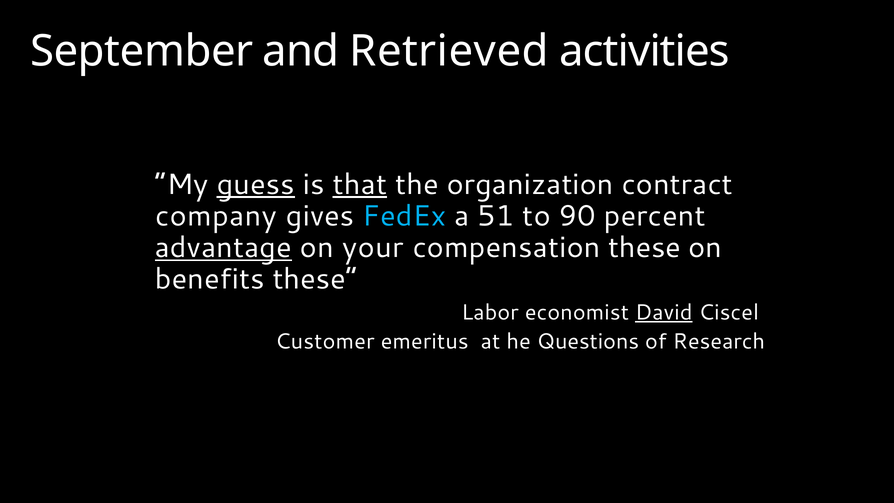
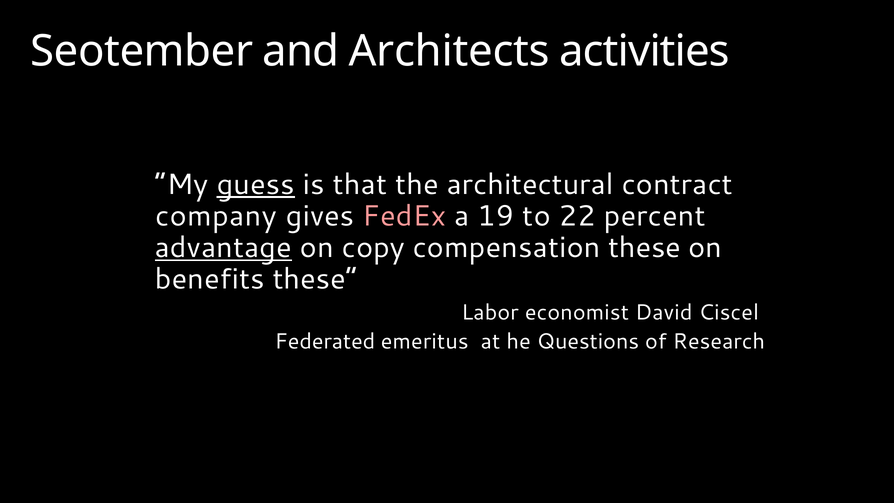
September: September -> Seotember (142, 51)
Retrieved: Retrieved -> Architects (449, 51)
that underline: present -> none (360, 184)
organization: organization -> architectural (530, 184)
FedEx colour: light blue -> pink (404, 216)
51: 51 -> 19 (496, 216)
90: 90 -> 22 (577, 216)
your: your -> copy (373, 247)
David underline: present -> none (664, 312)
Customer: Customer -> Federated (325, 341)
